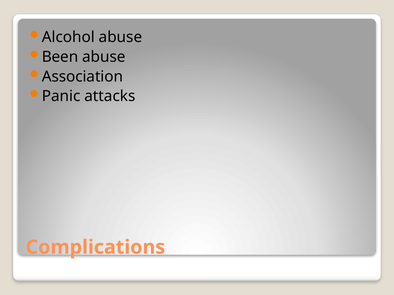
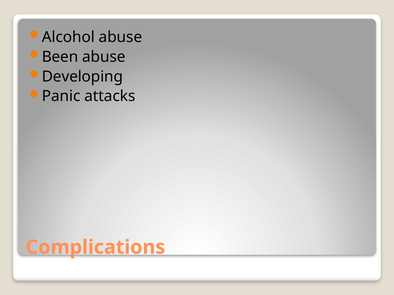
Association: Association -> Developing (82, 77)
